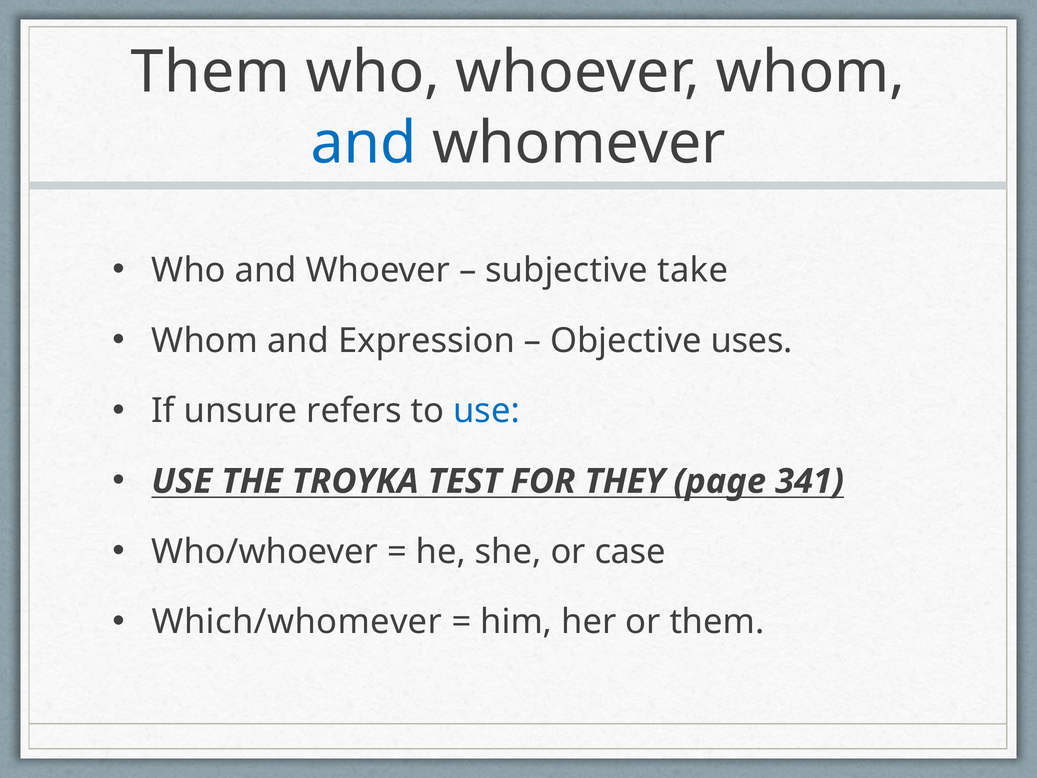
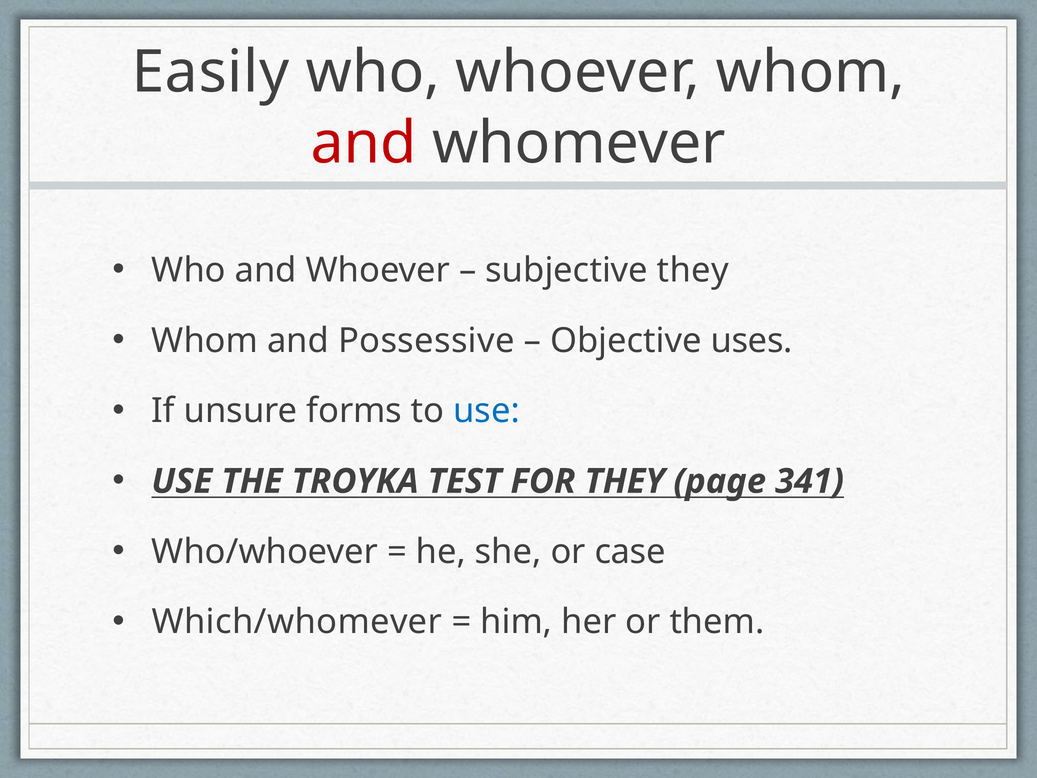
Them: Them -> Easily (210, 72)
and colour: blue -> red (364, 143)
subjective take: take -> they (693, 270)
Expression: Expression -> Possessive (426, 341)
refers: refers -> forms (354, 411)
